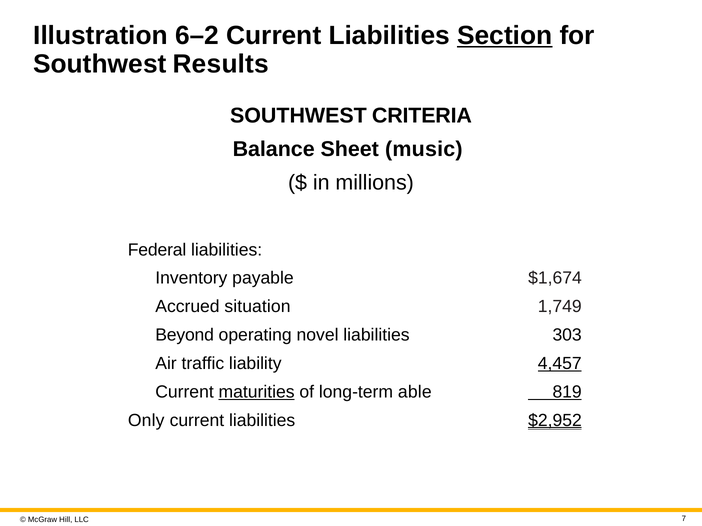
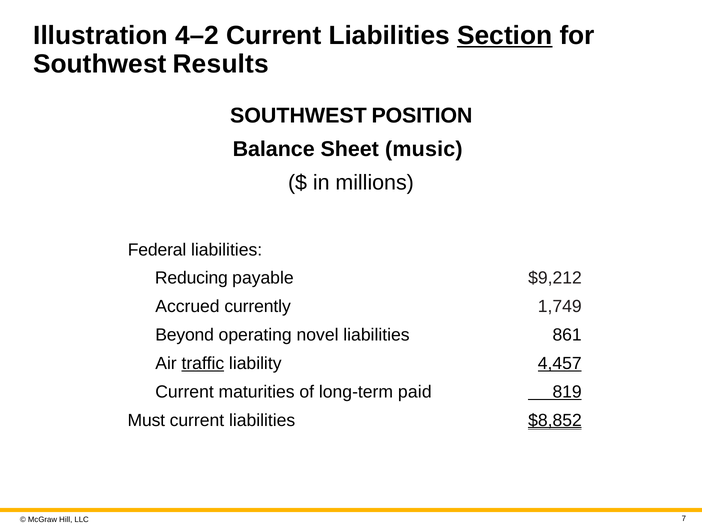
6–2: 6–2 -> 4–2 (197, 36)
CRITERIA: CRITERIA -> POSITION (422, 116)
Inventory: Inventory -> Reducing (191, 278)
$1,674: $1,674 -> $9,212 (555, 278)
situation: situation -> currently (258, 307)
303: 303 -> 861 (567, 335)
traffic underline: none -> present (203, 364)
maturities underline: present -> none (257, 392)
able: able -> paid (415, 392)
Only: Only -> Must (146, 421)
$2,952: $2,952 -> $8,852 (555, 421)
